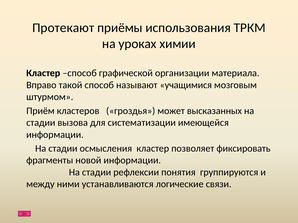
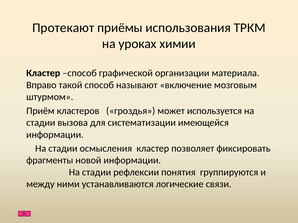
учащимися: учащимися -> включение (186, 85)
высказанных: высказанных -> используется (214, 111)
